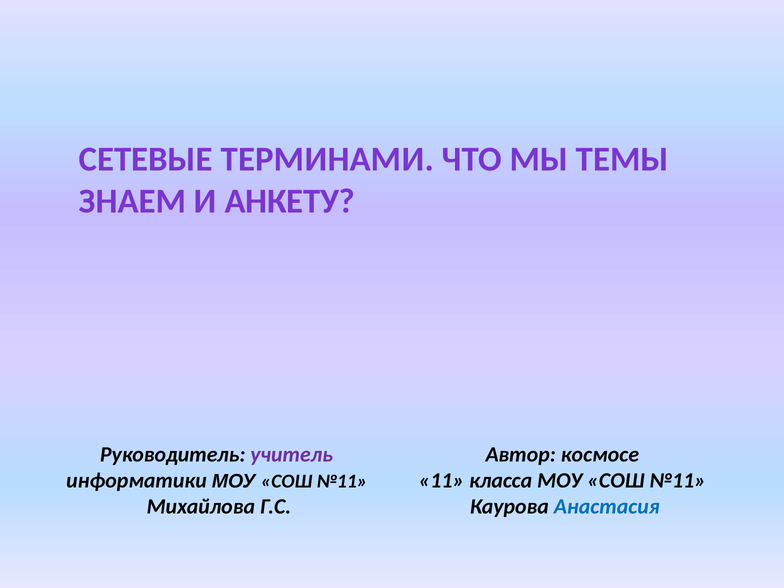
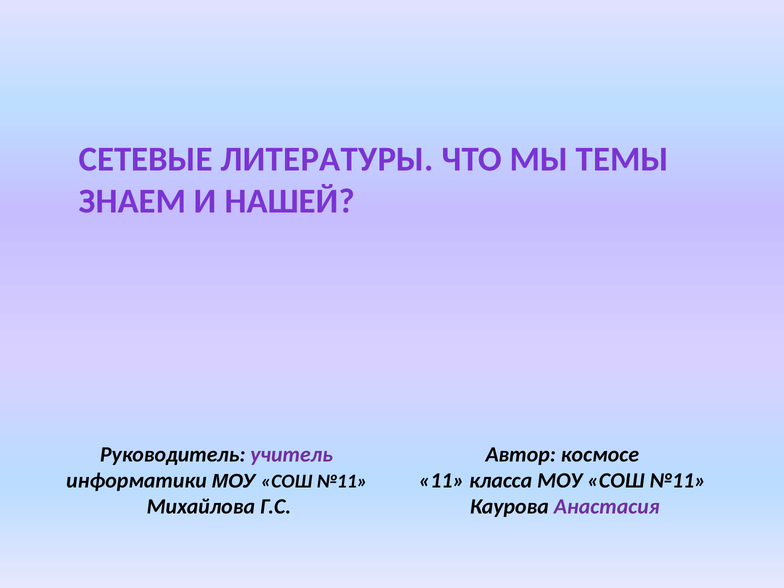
ТЕРМИНАМИ: ТЕРМИНАМИ -> ЛИТЕРАТУРЫ (327, 159)
АНКЕТУ: АНКЕТУ -> НАШЕЙ (290, 201)
Анастасия colour: blue -> purple (607, 507)
